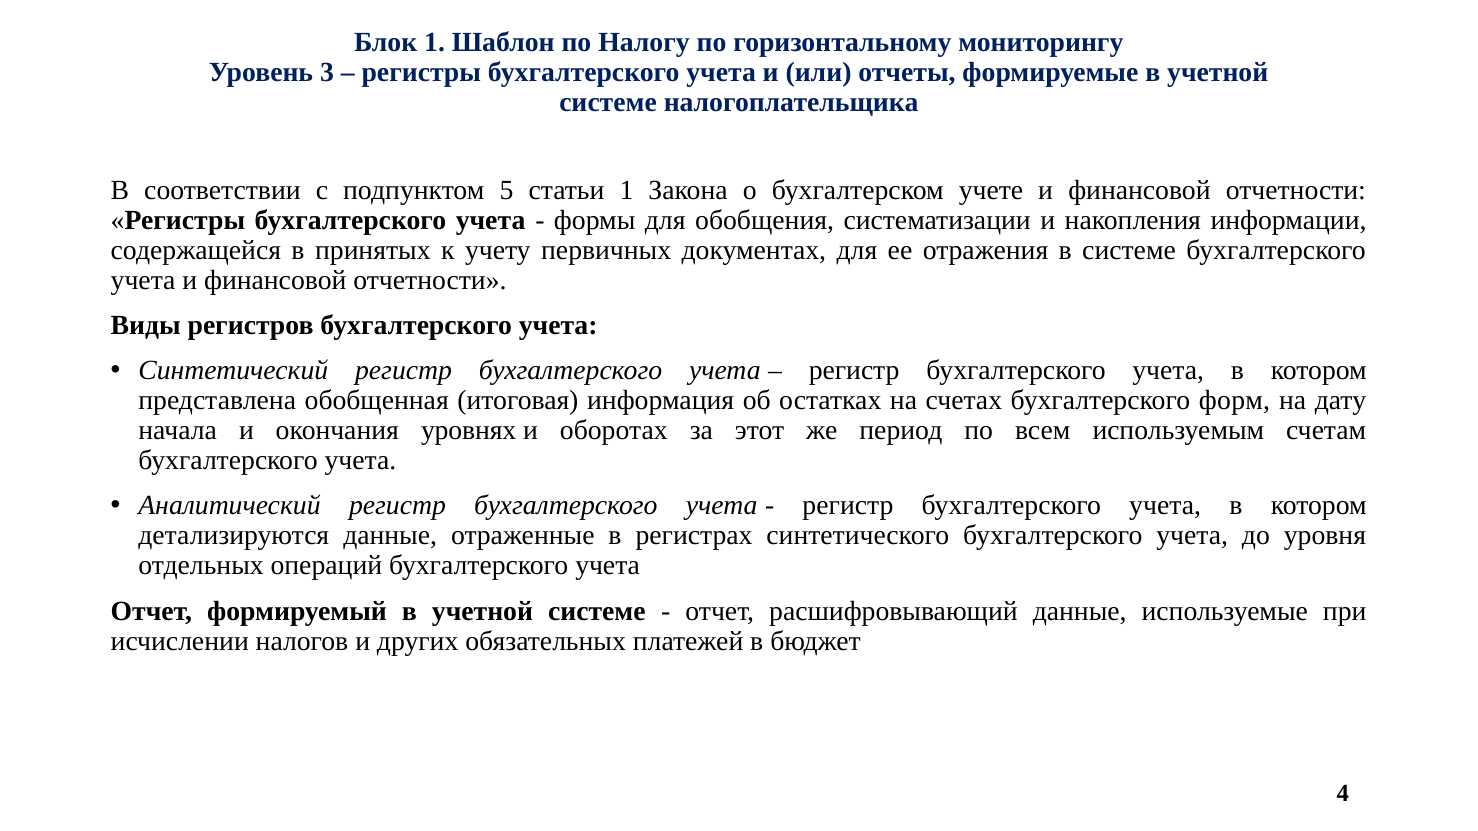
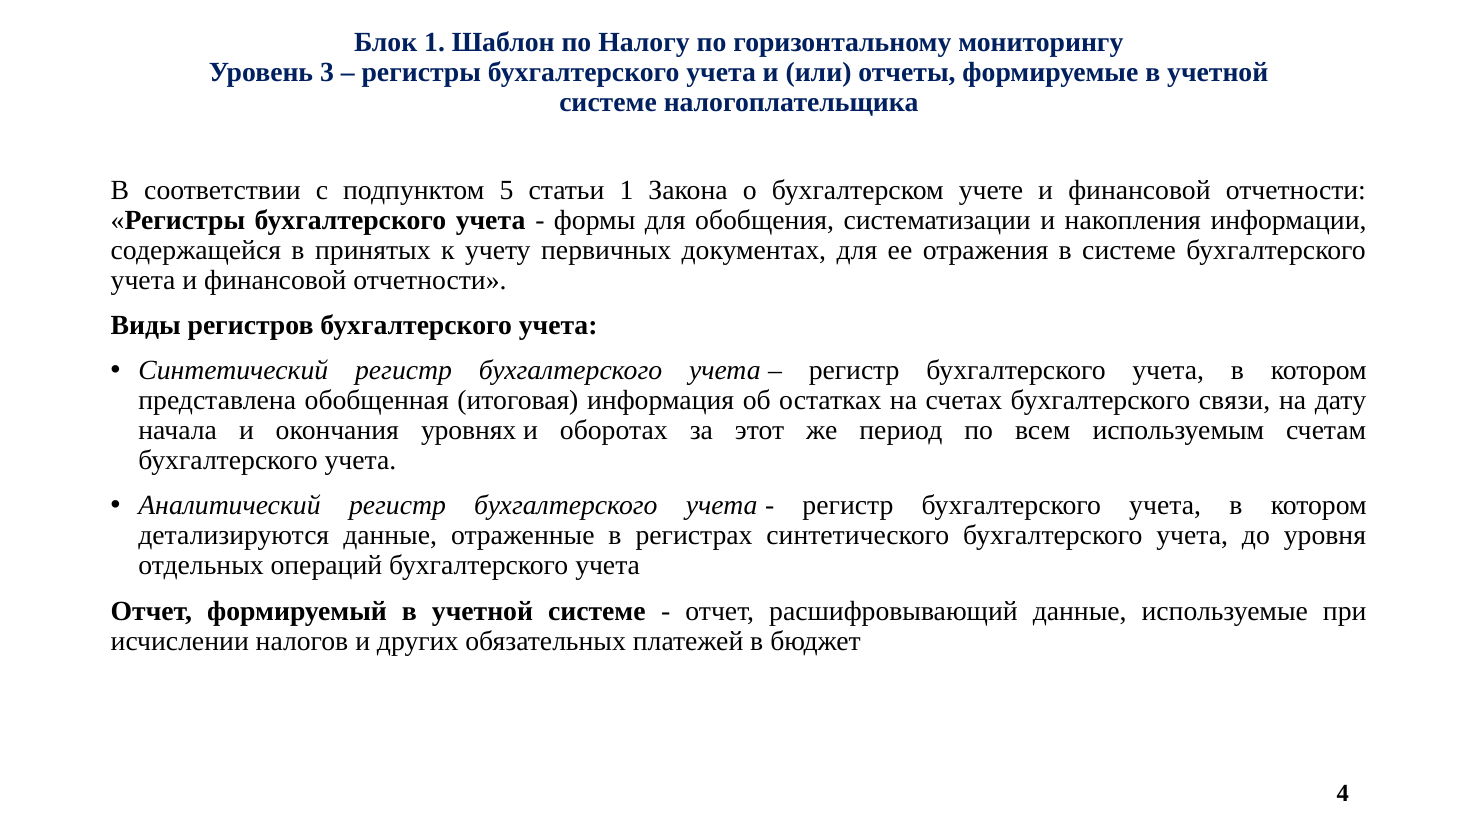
форм: форм -> связи (1235, 401)
